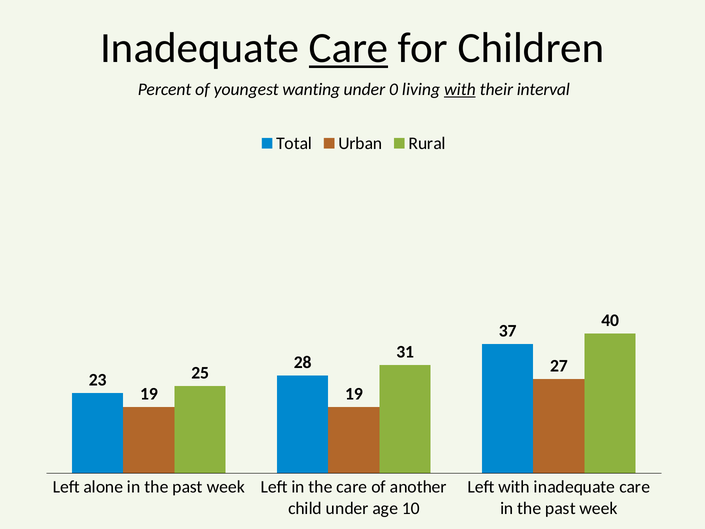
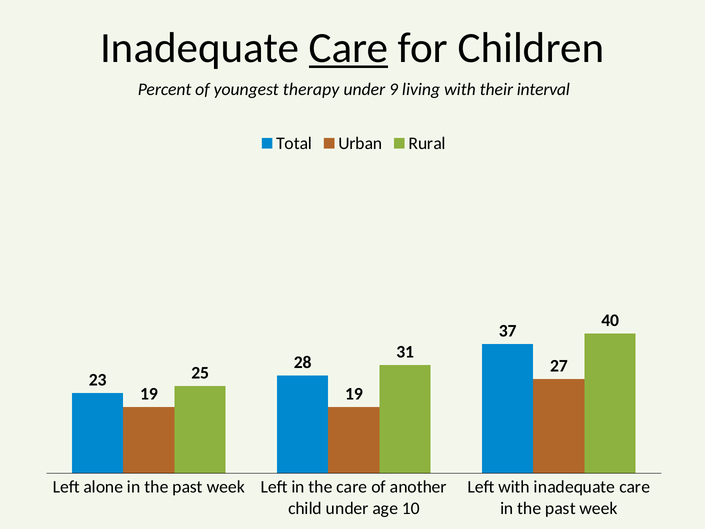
wanting: wanting -> therapy (311, 89)
0: 0 -> 9 (394, 89)
with underline: present -> none (460, 89)
